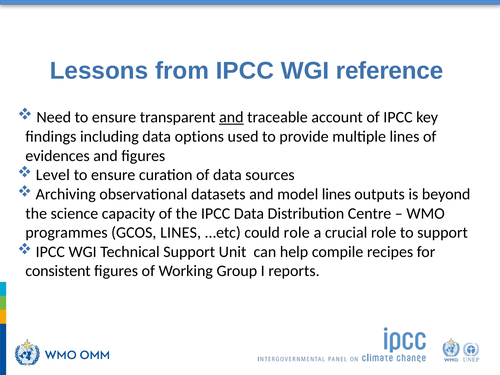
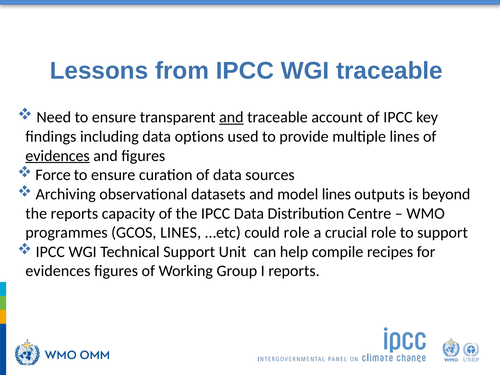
WGI reference: reference -> traceable (389, 71)
evidences underline: none -> present (58, 156)
Level: Level -> Force (53, 175)
the science: science -> reports (74, 213)
consistent: consistent -> evidences (58, 271)
